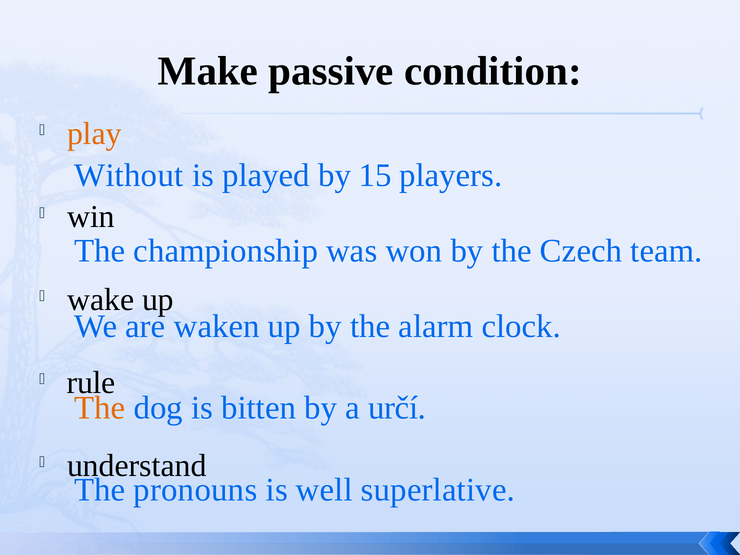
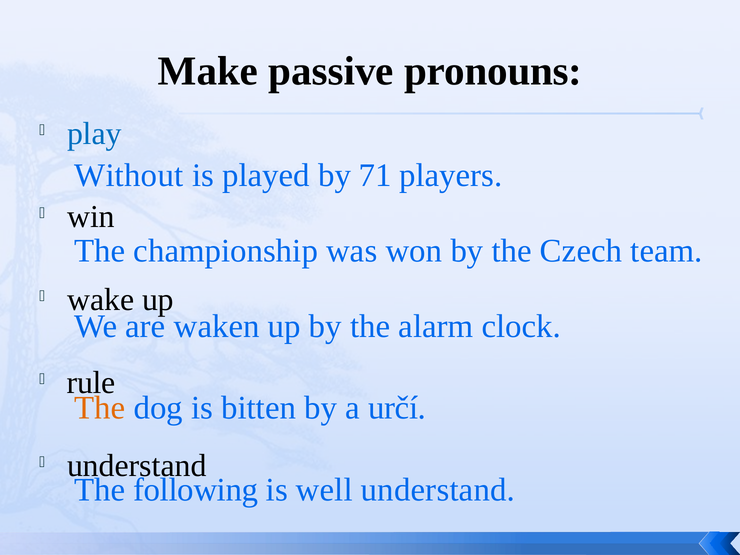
condition: condition -> pronouns (493, 71)
play colour: orange -> blue (94, 133)
15: 15 -> 71 (375, 175)
pronouns: pronouns -> following (196, 490)
well superlative: superlative -> understand (438, 490)
